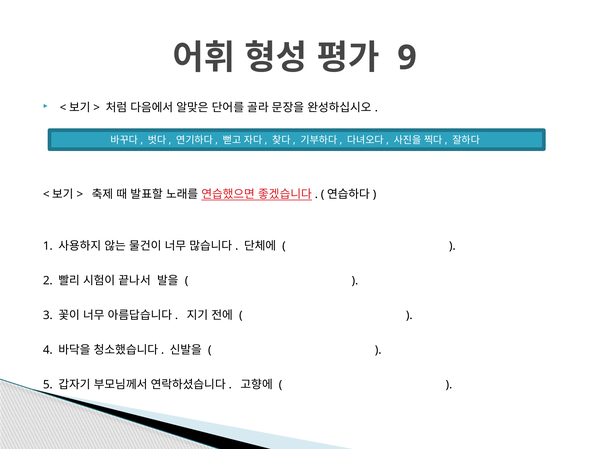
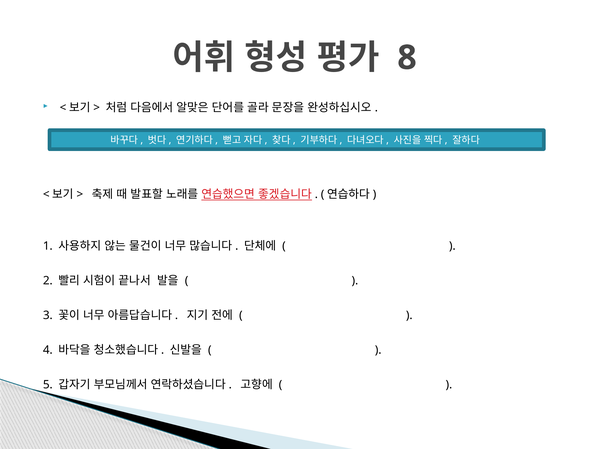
9: 9 -> 8 (407, 58)
